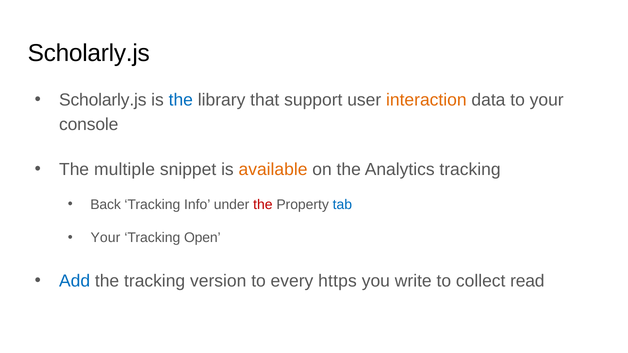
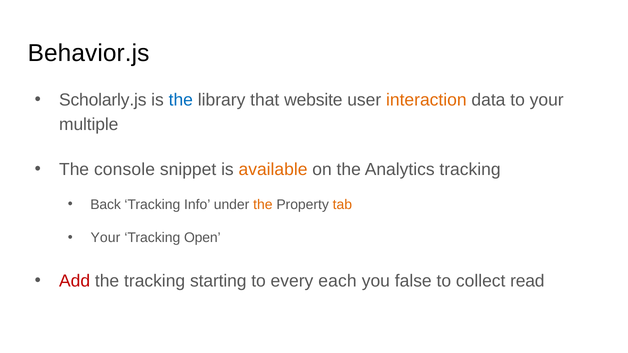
Scholarly.js: Scholarly.js -> Behavior.js (89, 53)
support: support -> website (313, 100)
console: console -> multiple (89, 124)
multiple: multiple -> console (125, 170)
the colour: red -> orange (263, 205)
tab colour: blue -> orange (342, 205)
Add colour: blue -> red (75, 281)
version: version -> starting (218, 281)
https: https -> each (337, 281)
write: write -> false (413, 281)
